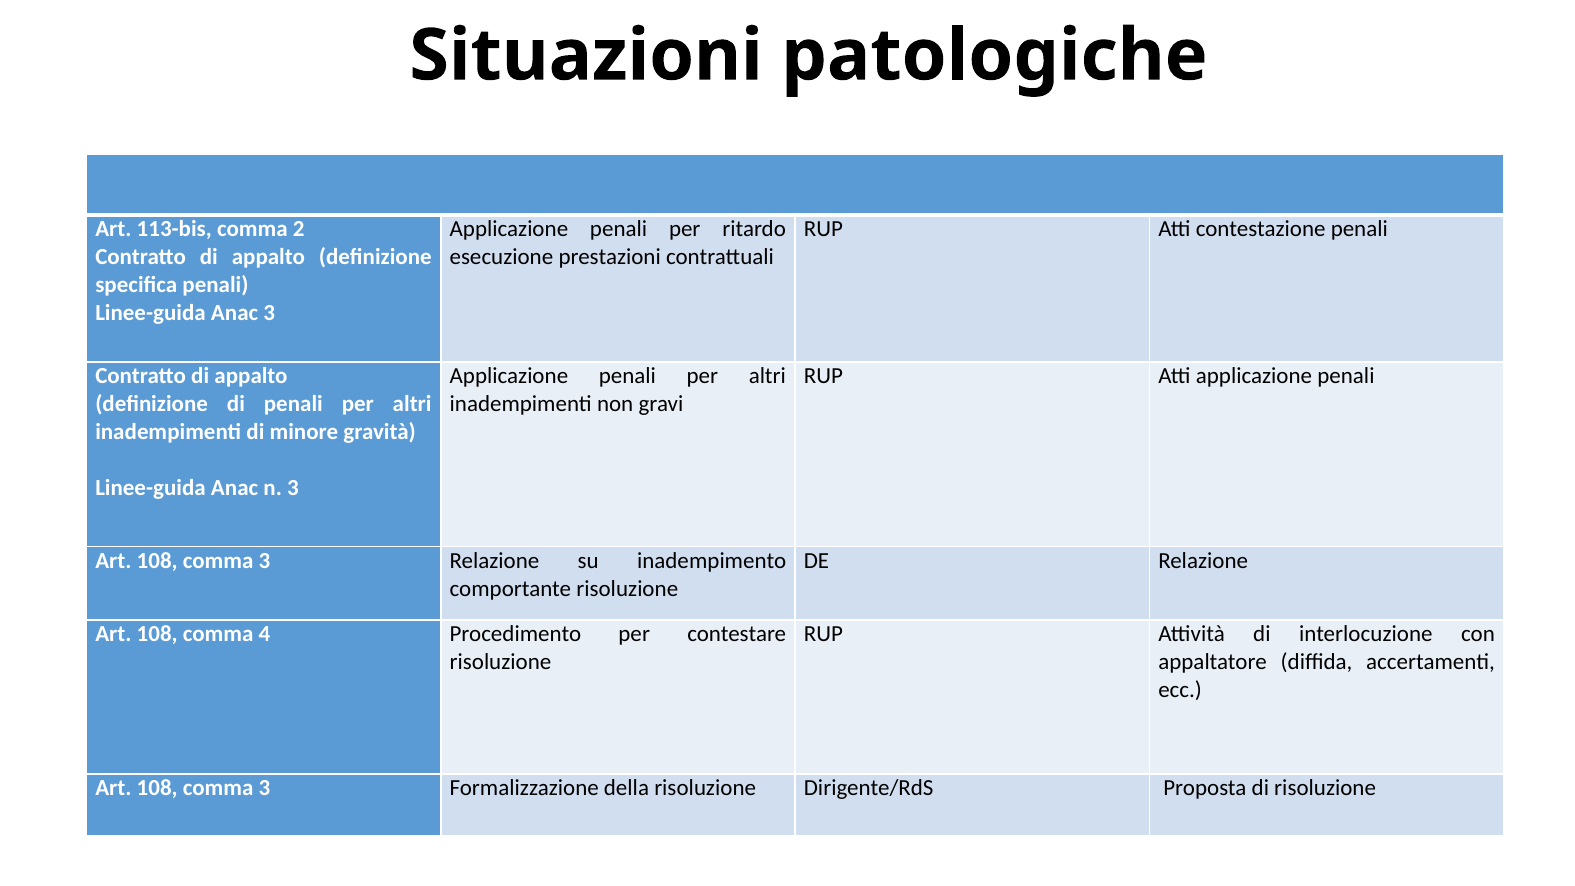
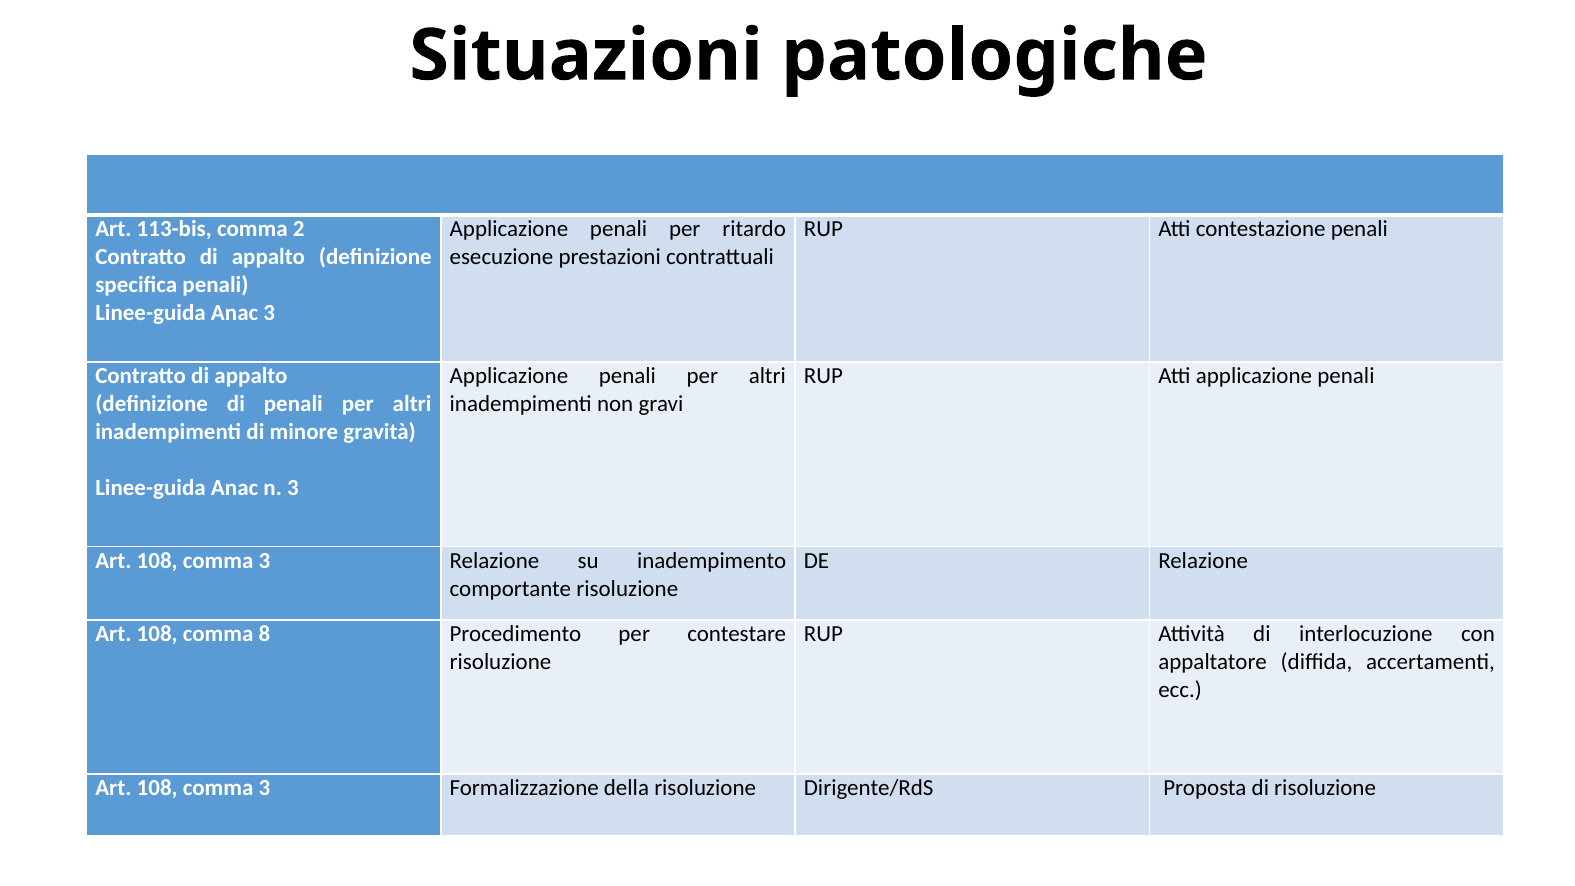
4: 4 -> 8 (265, 634)
